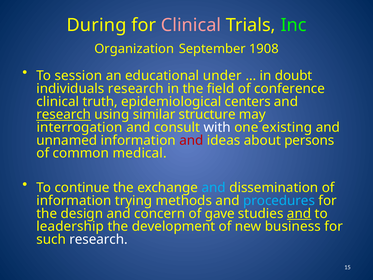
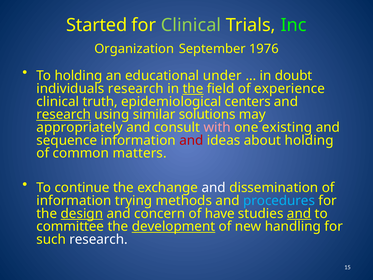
During: During -> Started (97, 25)
Clinical colour: pink -> light green (191, 25)
1908: 1908 -> 1976 (264, 49)
To session: session -> holding (78, 76)
the underline: none -> present (193, 89)
conference: conference -> experience (290, 89)
structure: structure -> solutions (207, 114)
interrogation: interrogation -> appropriately (80, 127)
with colour: white -> pink (217, 127)
unnamed: unnamed -> sequence (67, 140)
about persons: persons -> holding (309, 140)
medical: medical -> matters (140, 153)
and colour: light blue -> white (214, 188)
design underline: none -> present (82, 213)
gave: gave -> have (220, 213)
leadership: leadership -> committee (70, 226)
development underline: none -> present (173, 226)
business: business -> handling (293, 226)
